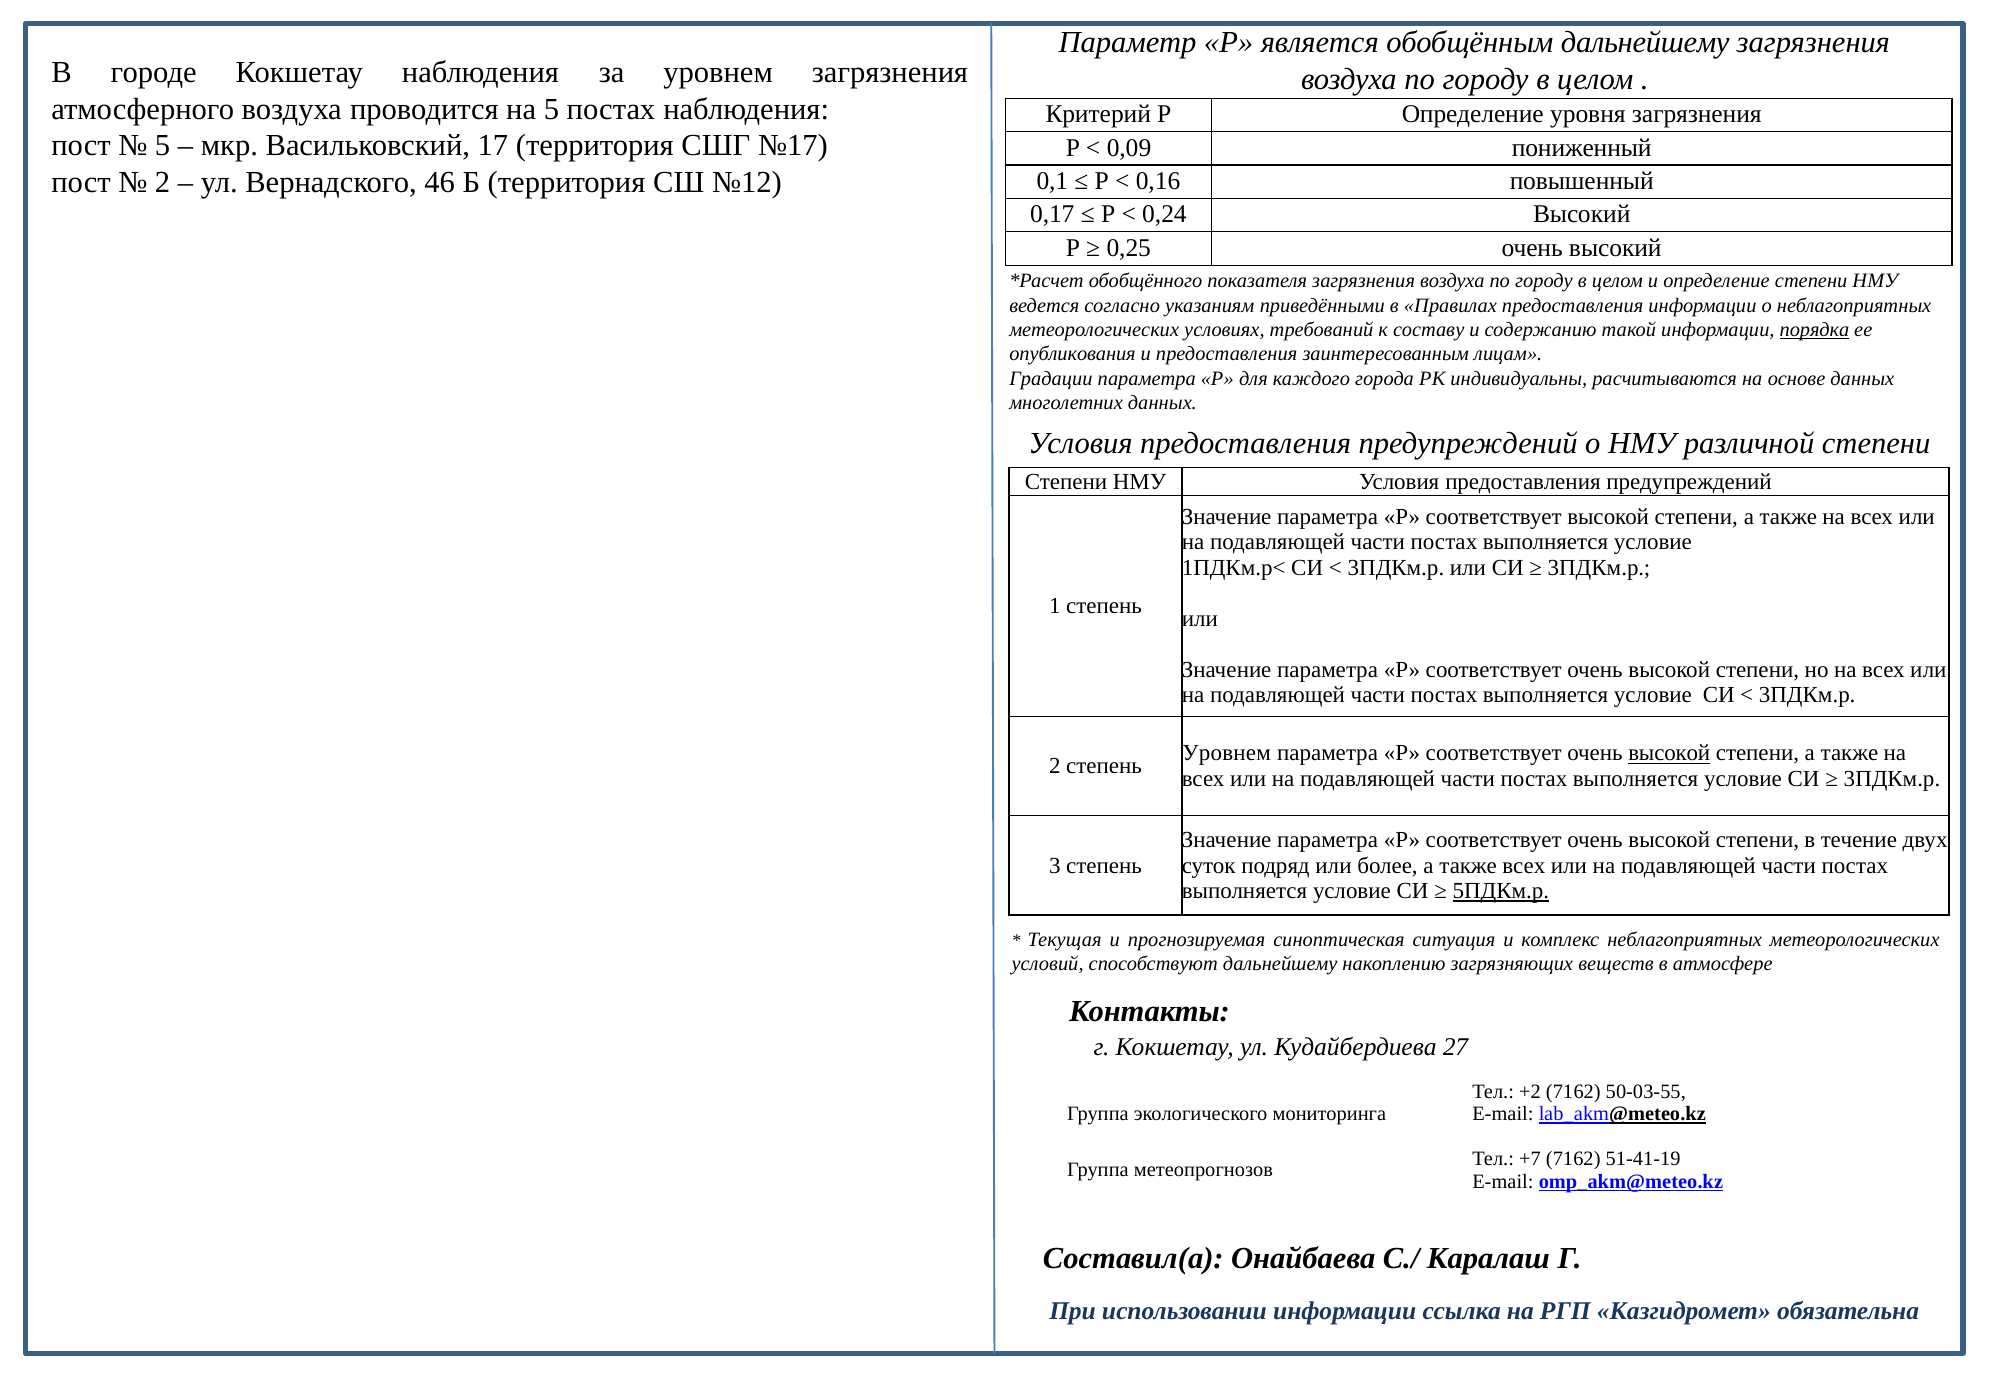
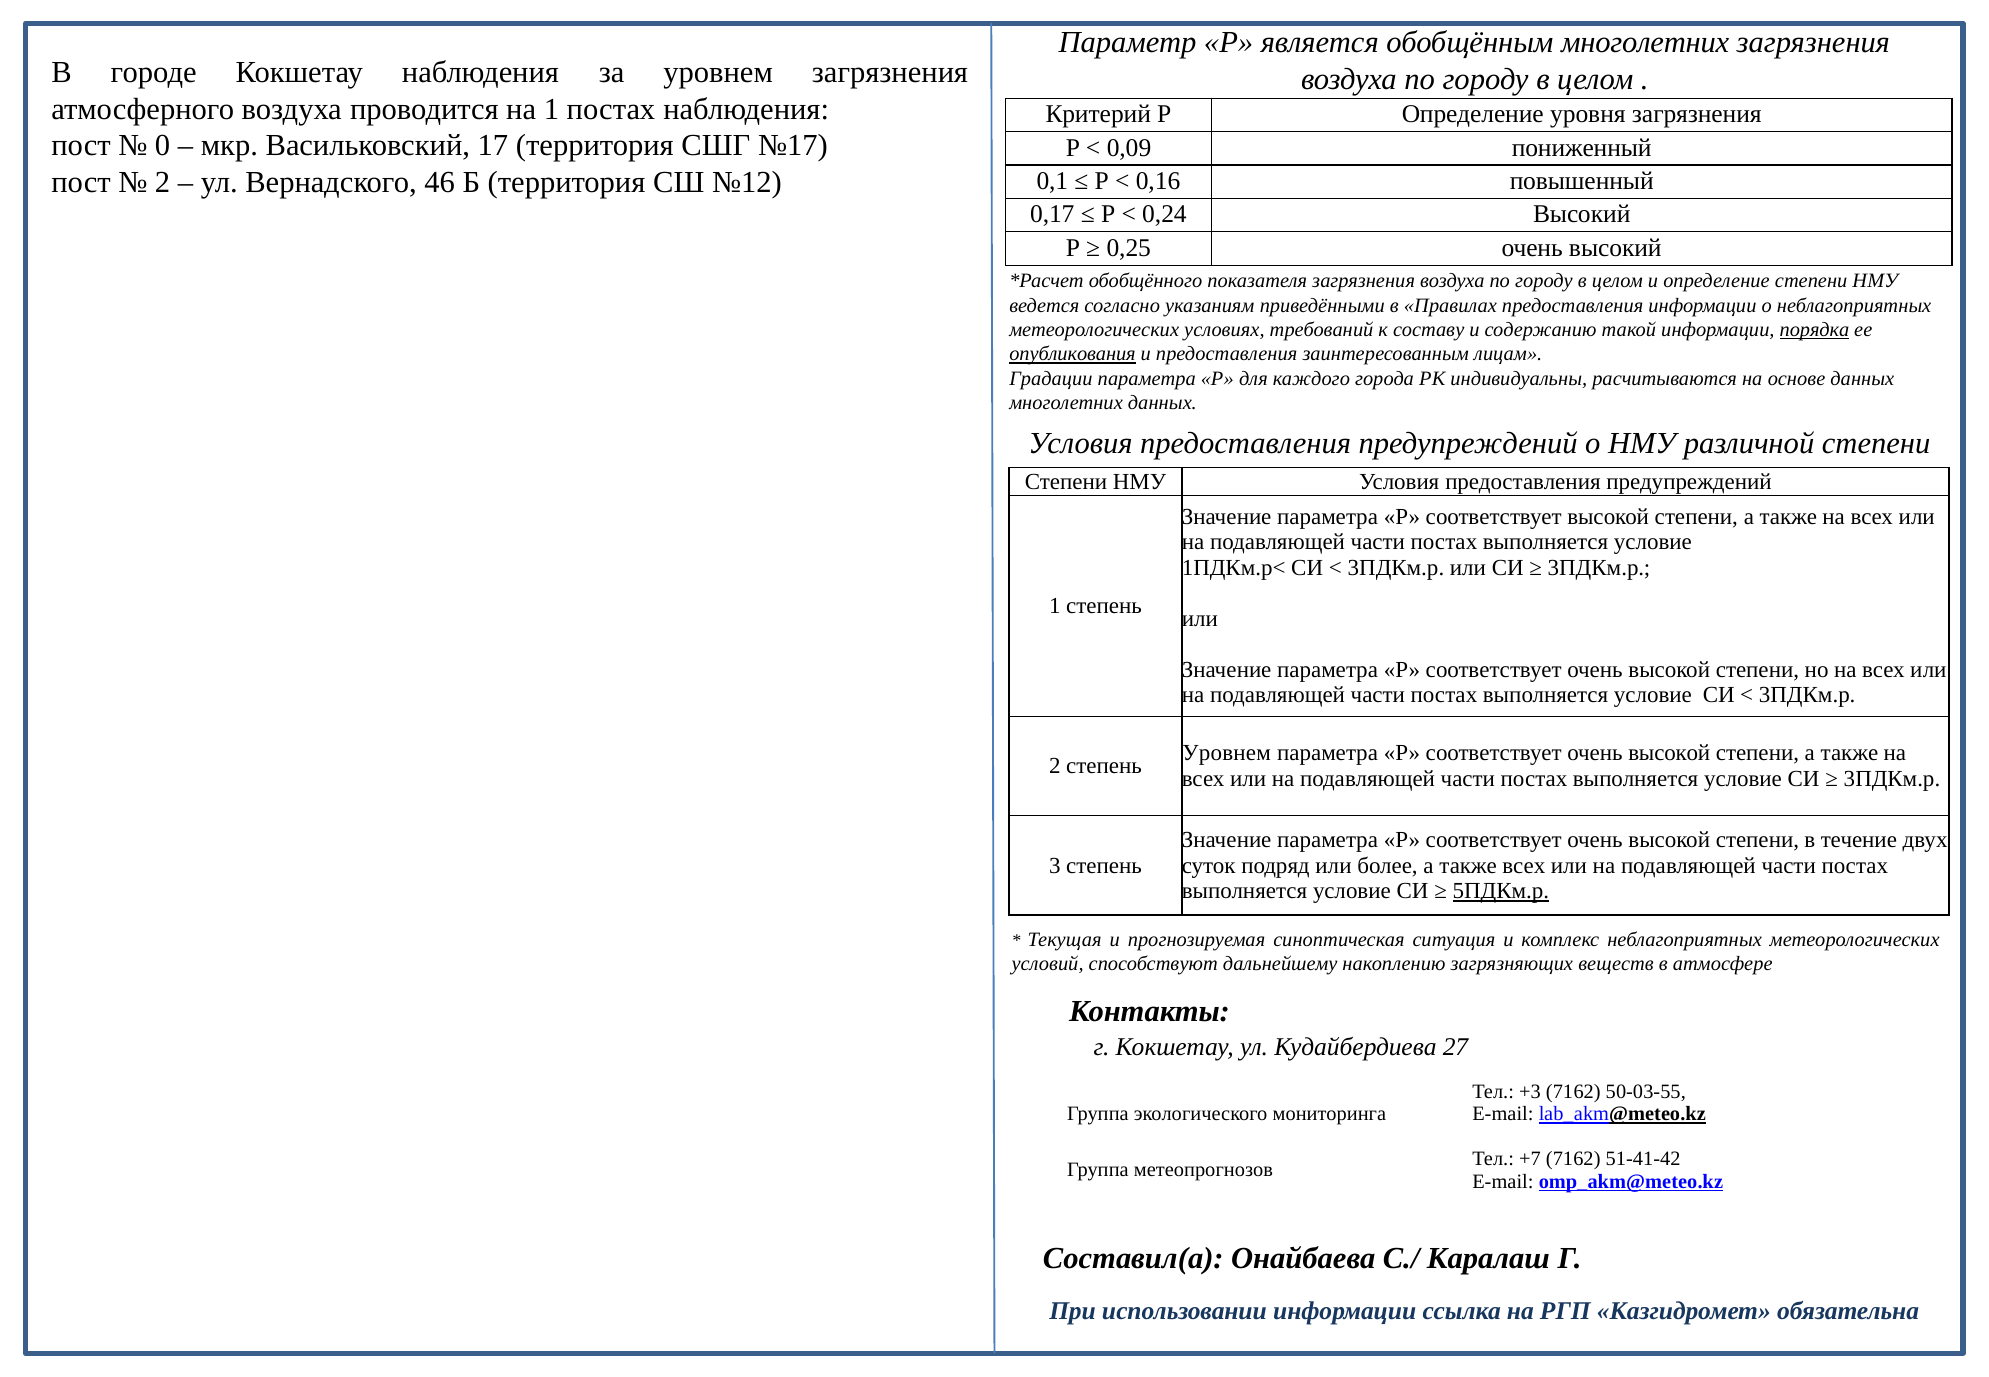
обобщённым дальнейшему: дальнейшему -> многолетних (1645, 43)
на 5: 5 -> 1 (551, 109)
5: 5 -> 0 (163, 146)
опубликования underline: none -> present (1072, 354)
высокой underline: present -> none (1669, 753)
+2: +2 -> +3 (1530, 1091)
51-41-19: 51-41-19 -> 51-41-42 (1643, 1159)
